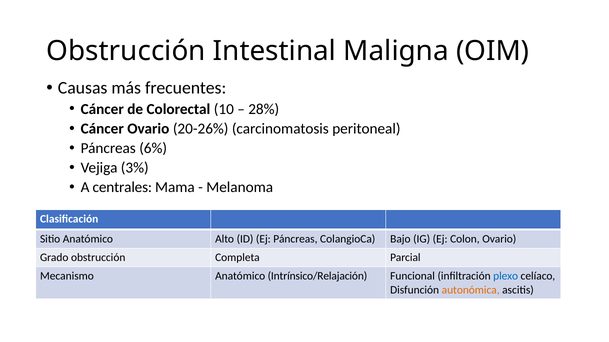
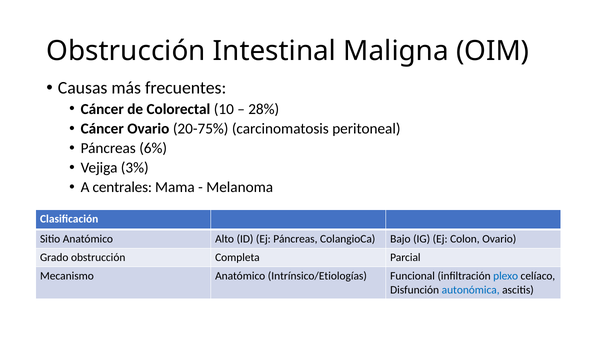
20-26%: 20-26% -> 20-75% (201, 129)
Intrínsico/Relajación: Intrínsico/Relajación -> Intrínsico/Etiologías (317, 276)
autonómica colour: orange -> blue (471, 290)
